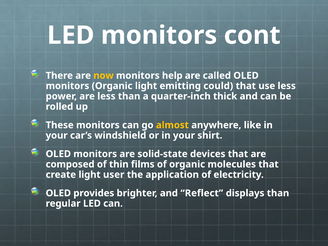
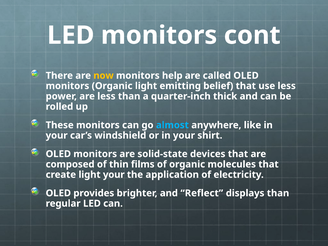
could: could -> belief (218, 86)
almost colour: yellow -> light blue (172, 125)
light user: user -> your (114, 175)
